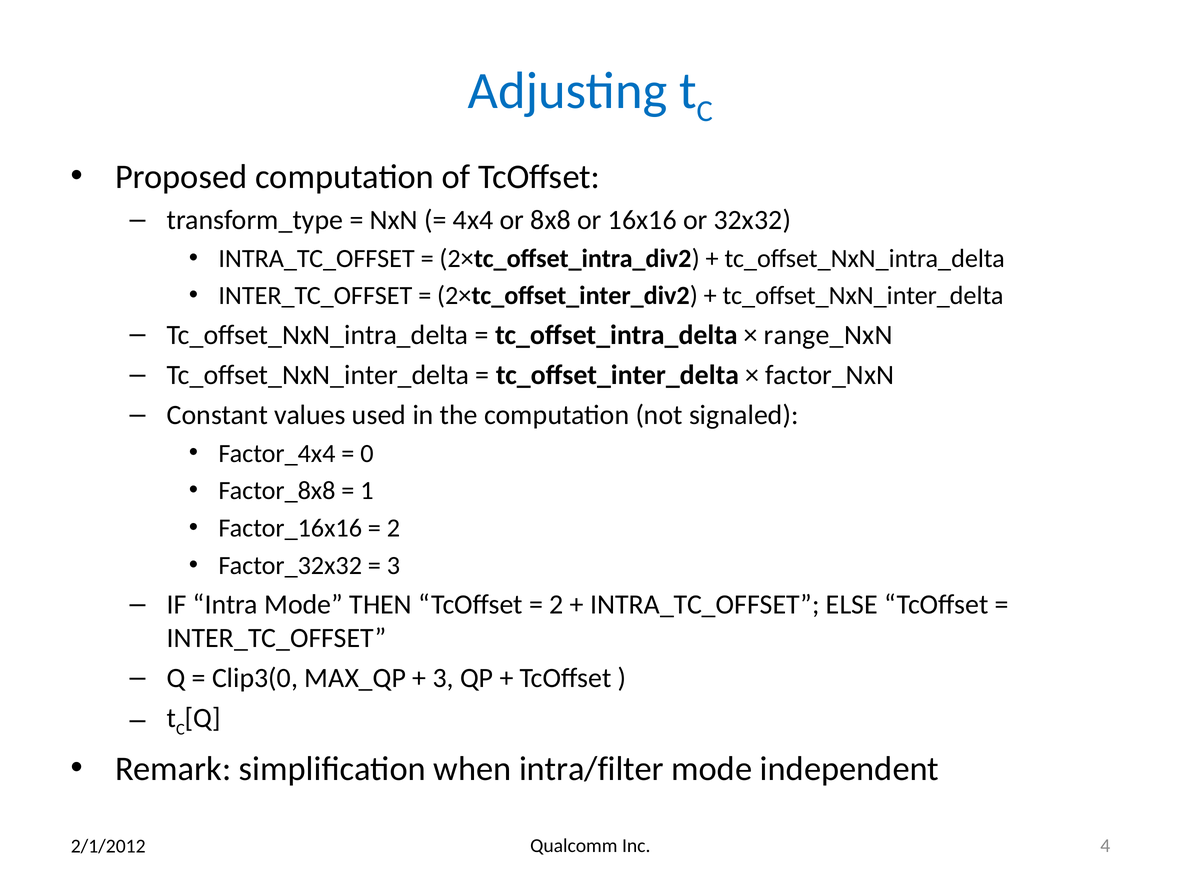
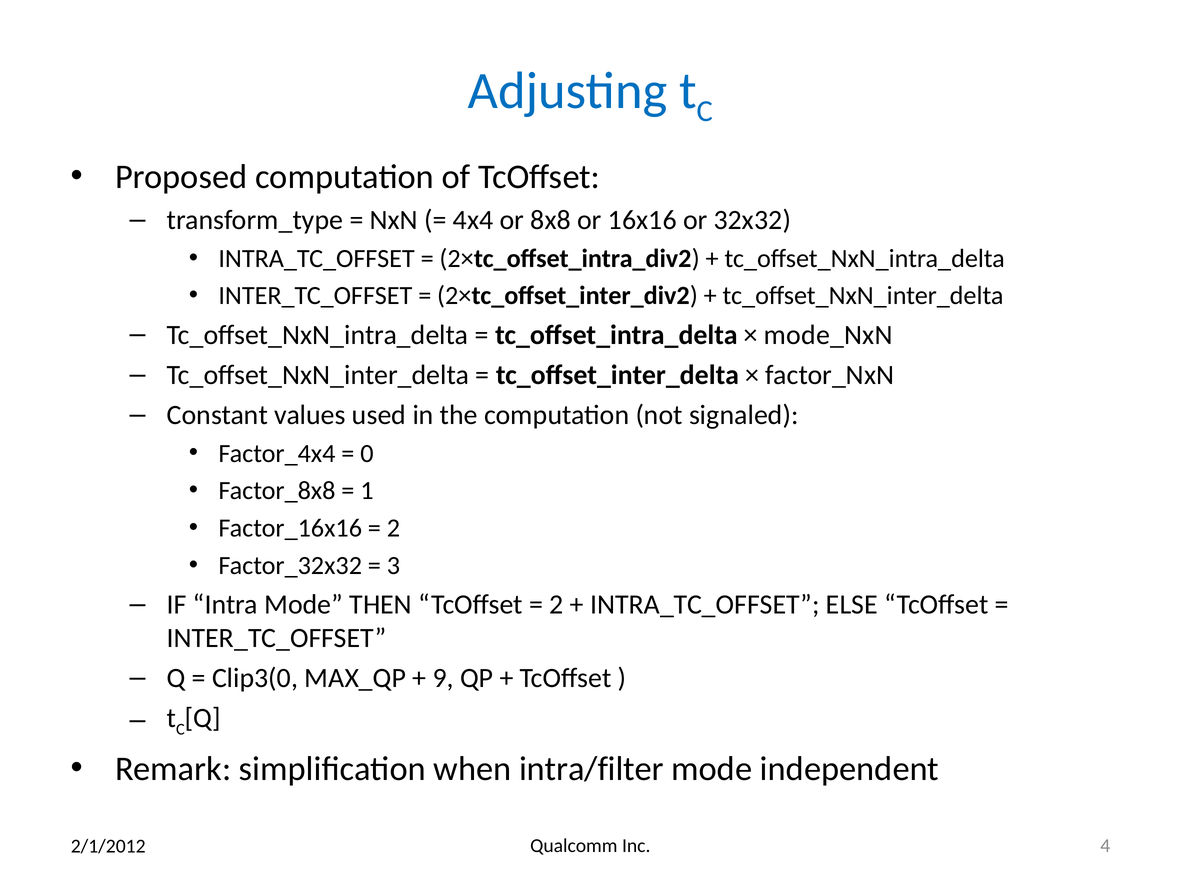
range_NxN: range_NxN -> mode_NxN (828, 335)
3: 3 -> 9 (443, 678)
